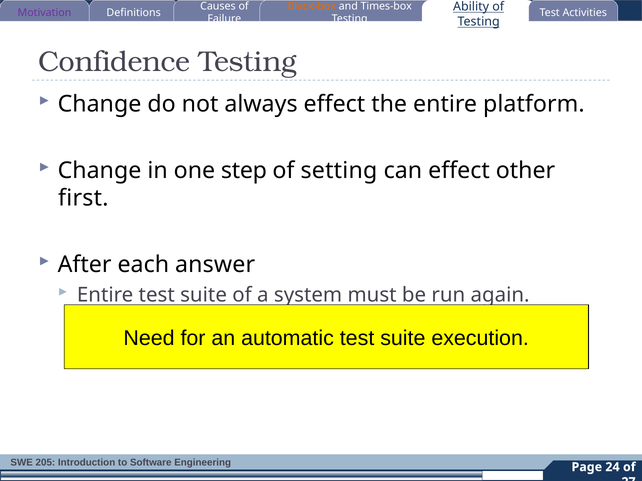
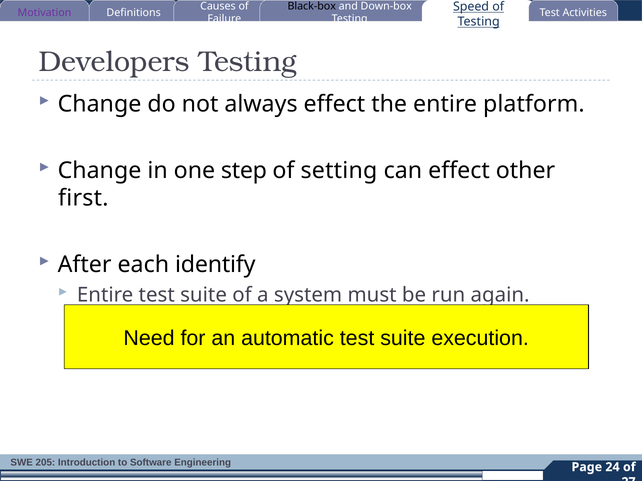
Ability: Ability -> Speed (471, 7)
Black-box colour: orange -> black (312, 6)
Times-box: Times-box -> Down-box (386, 6)
Confidence: Confidence -> Developers (114, 62)
answer: answer -> identify (215, 265)
